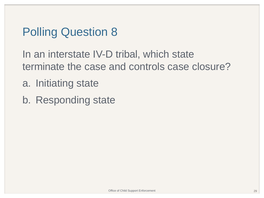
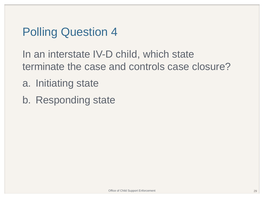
8: 8 -> 4 (114, 32)
IV-D tribal: tribal -> child (128, 54)
